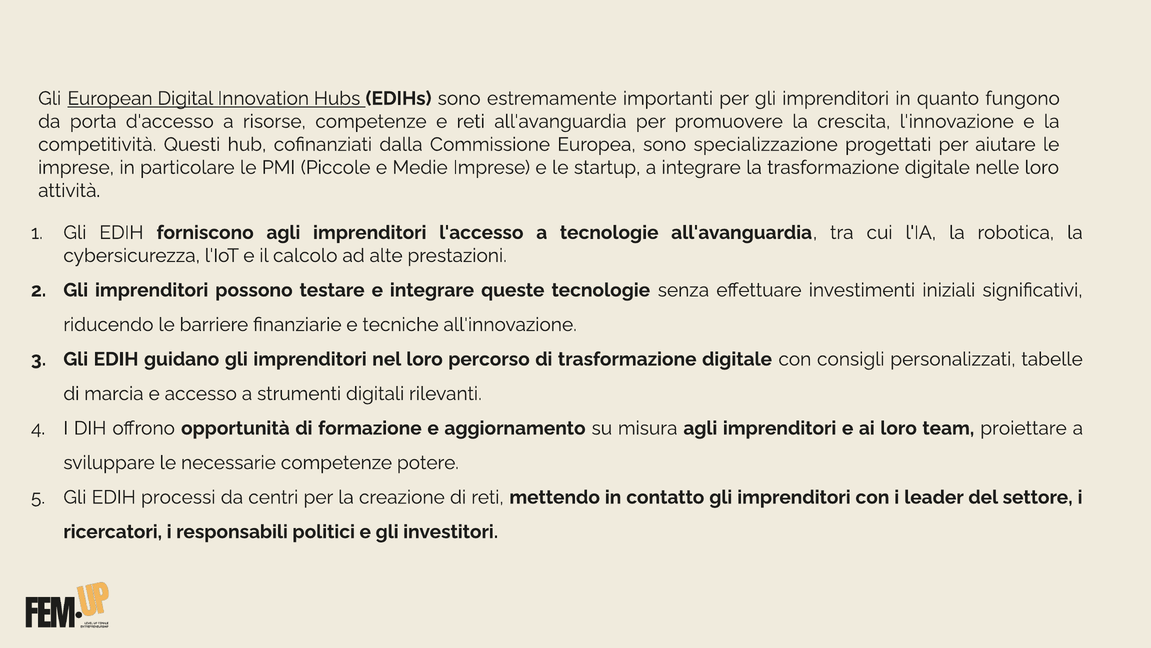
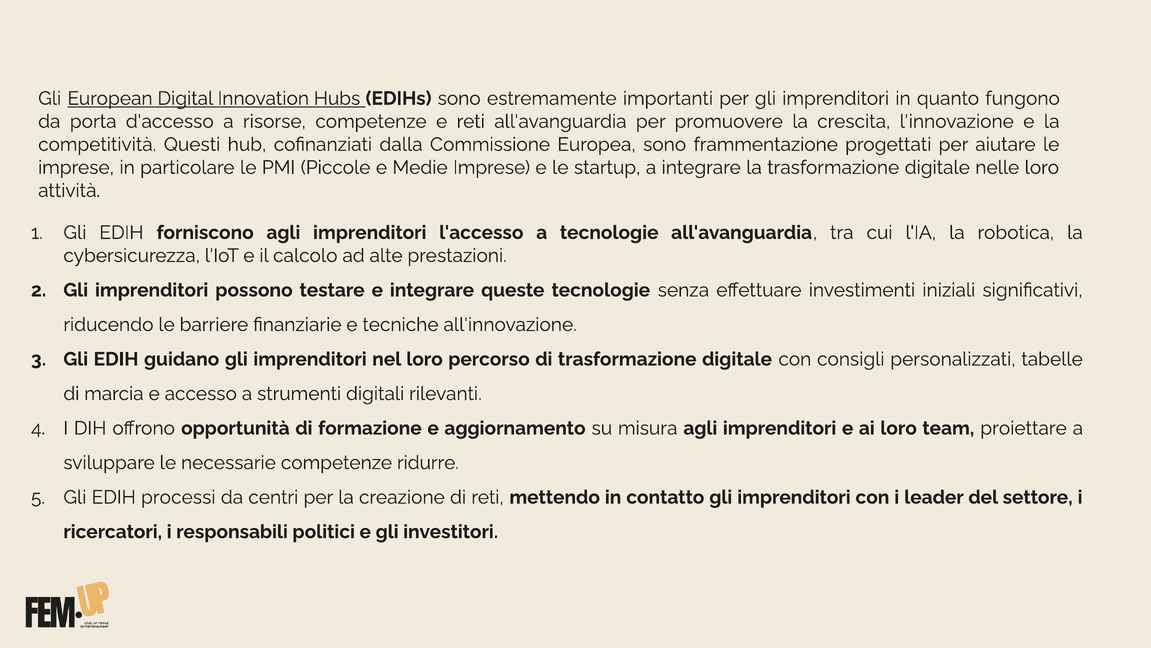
specializzazione: specializzazione -> frammentazione (766, 144)
potere: potere -> ridurre (428, 462)
